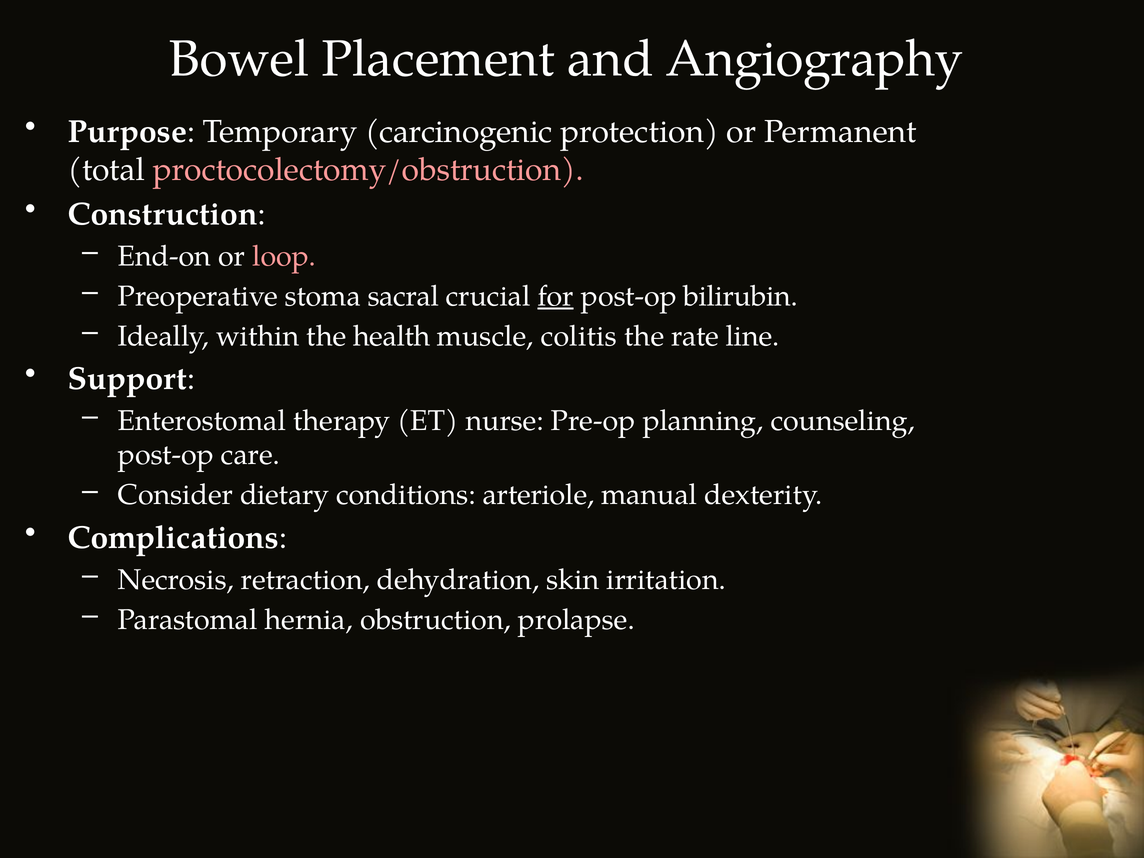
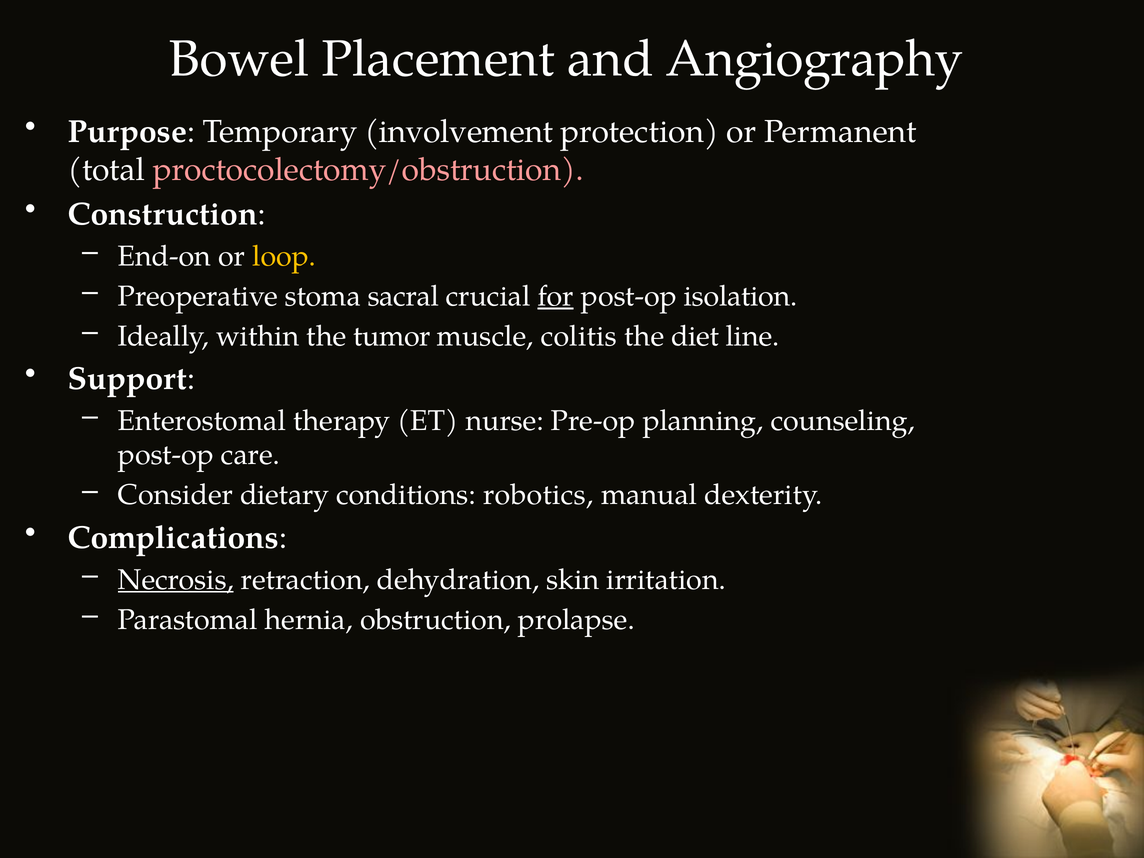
carcinogenic: carcinogenic -> involvement (459, 132)
loop colour: pink -> yellow (284, 256)
bilirubin: bilirubin -> isolation (741, 296)
health: health -> tumor (392, 336)
rate: rate -> diet (695, 336)
arteriole: arteriole -> robotics (538, 495)
Necrosis underline: none -> present (176, 580)
